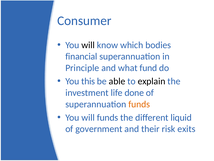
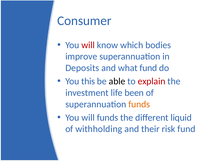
will colour: black -> red (88, 45)
financial: financial -> improve (81, 56)
Principle: Principle -> Deposits (82, 68)
explain colour: black -> red (152, 81)
done: done -> been (134, 92)
government: government -> withholding (99, 129)
risk exits: exits -> fund (186, 129)
